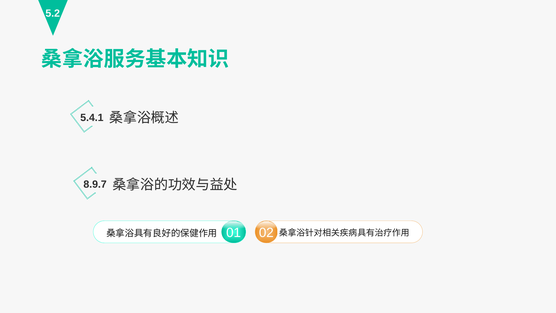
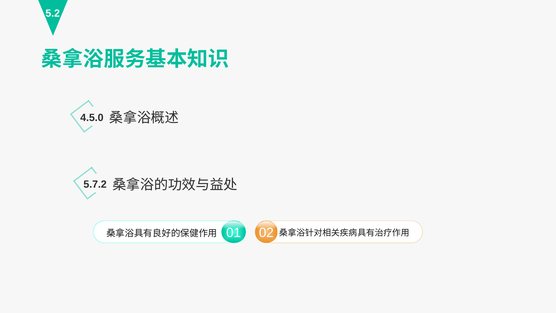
5.4.1: 5.4.1 -> 4.5.0 (92, 118)
8.9.7: 8.9.7 -> 5.7.2 (95, 184)
